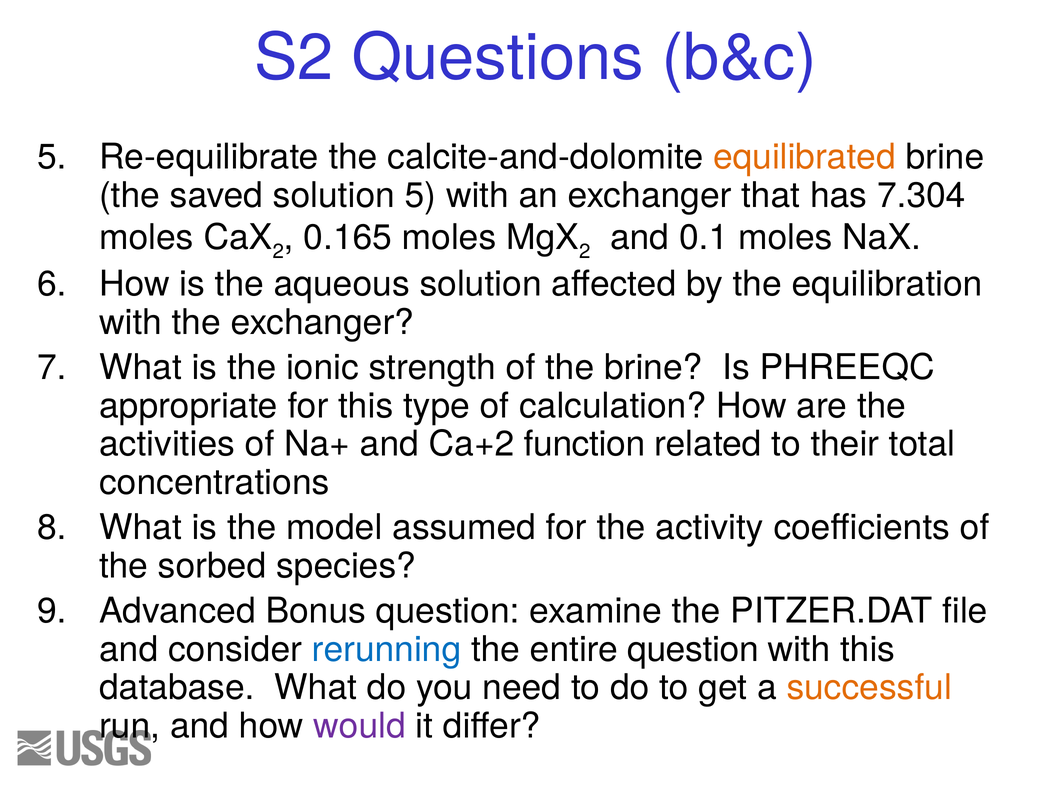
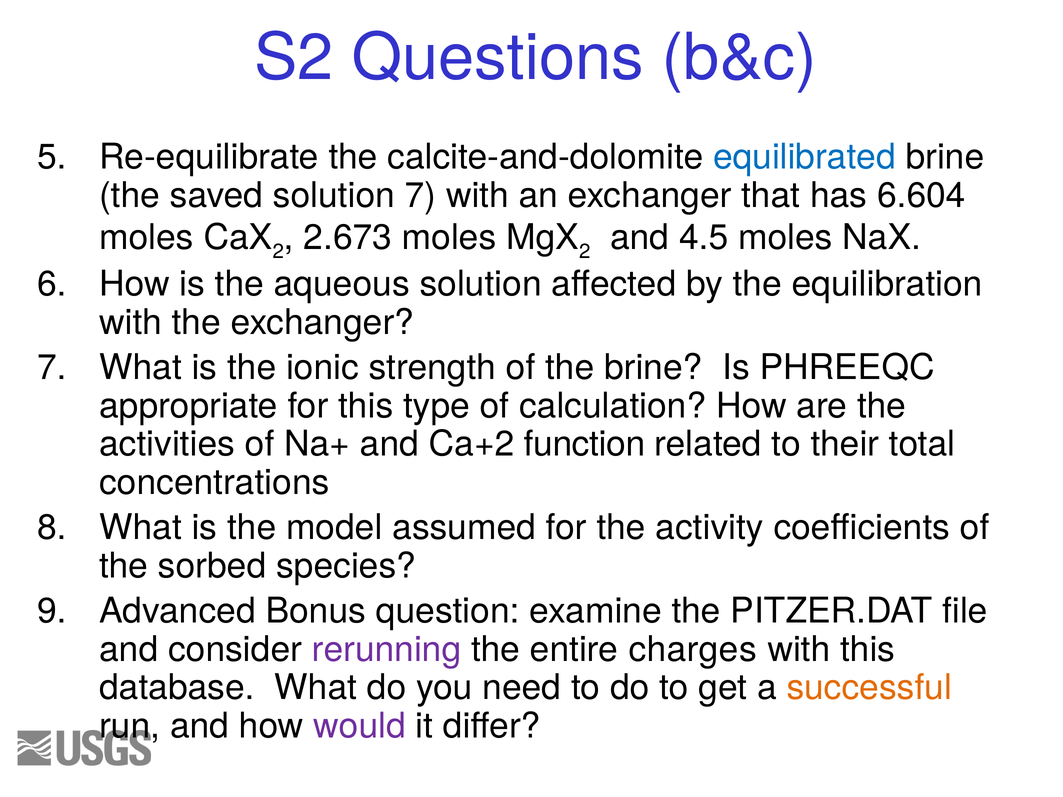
equilibrated colour: orange -> blue (804, 157)
solution 5: 5 -> 7 (421, 195)
7.304: 7.304 -> 6.604 (921, 195)
0.165: 0.165 -> 2.673 (348, 238)
0.1: 0.1 -> 4.5 (704, 238)
rerunning colour: blue -> purple (387, 650)
entire question: question -> charges (693, 650)
